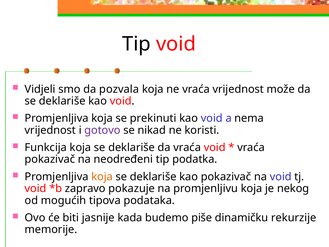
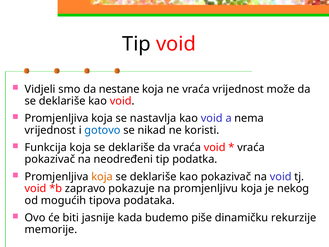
pozvala: pozvala -> nestane (119, 89)
prekinuti: prekinuti -> nastavlja (153, 118)
gotovo colour: purple -> blue (102, 130)
